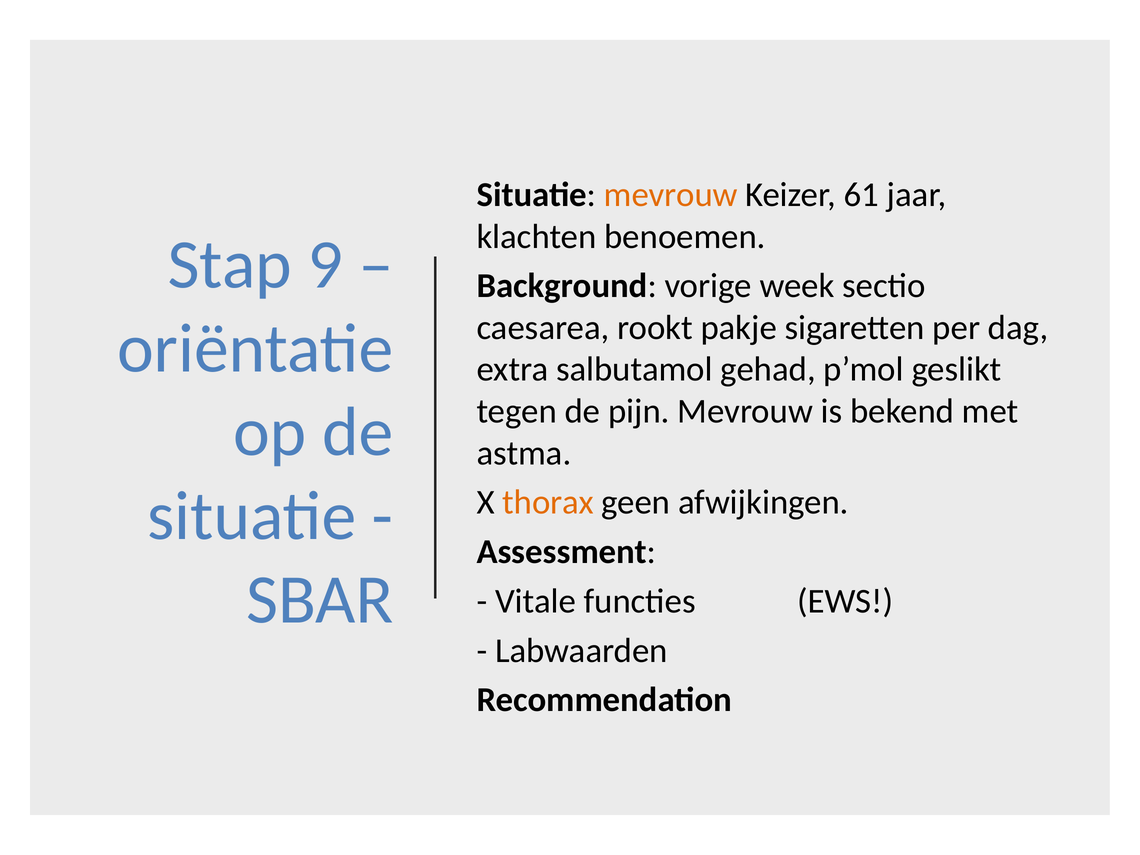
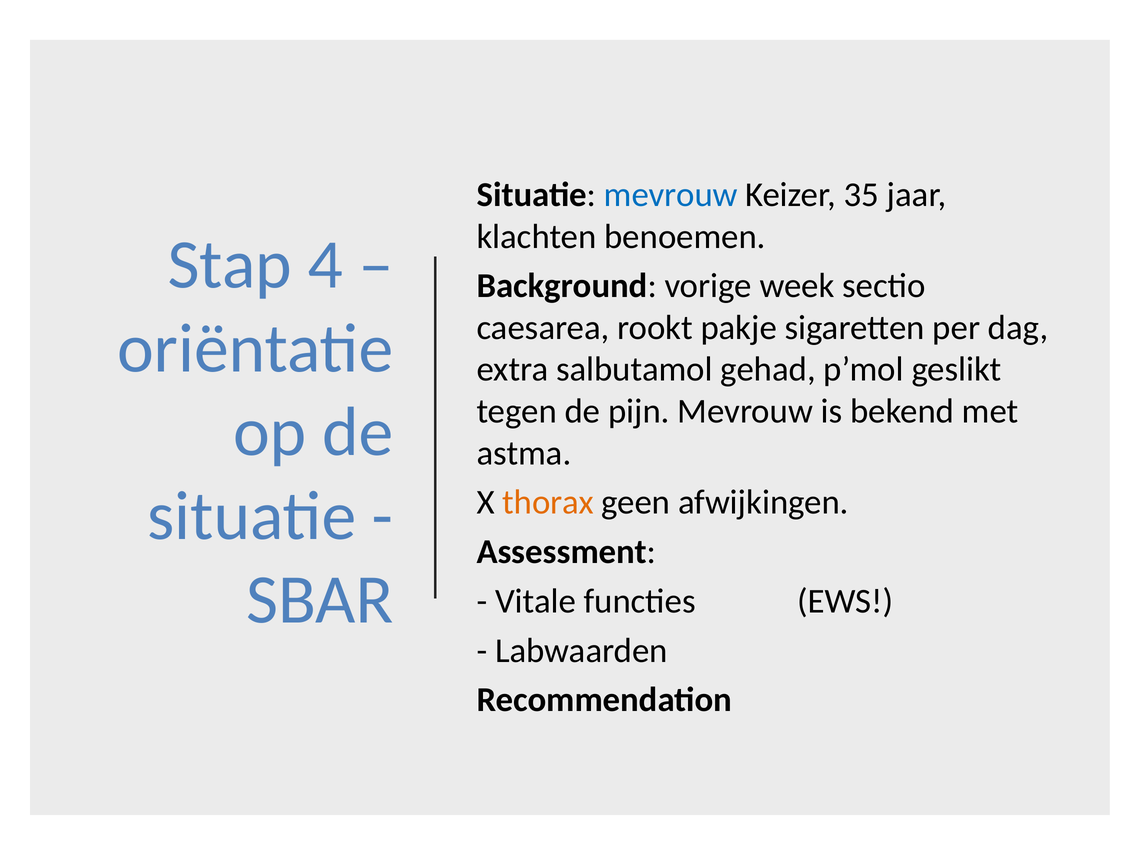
mevrouw colour: orange -> blue (671, 195)
61: 61 -> 35 (861, 195)
9: 9 -> 4 (325, 265)
